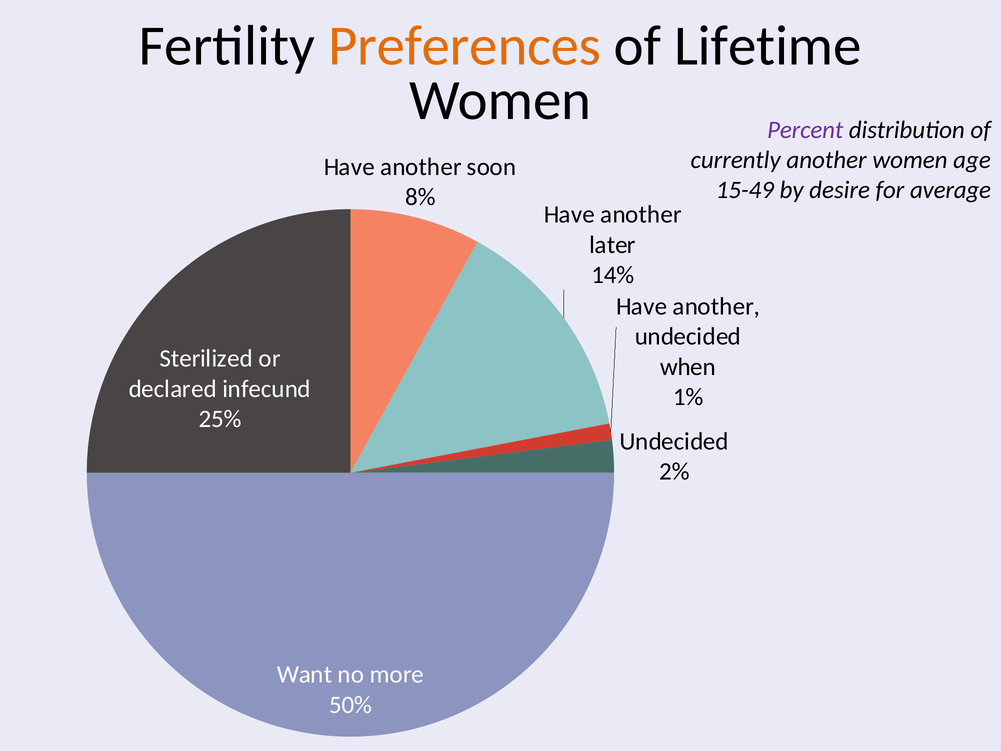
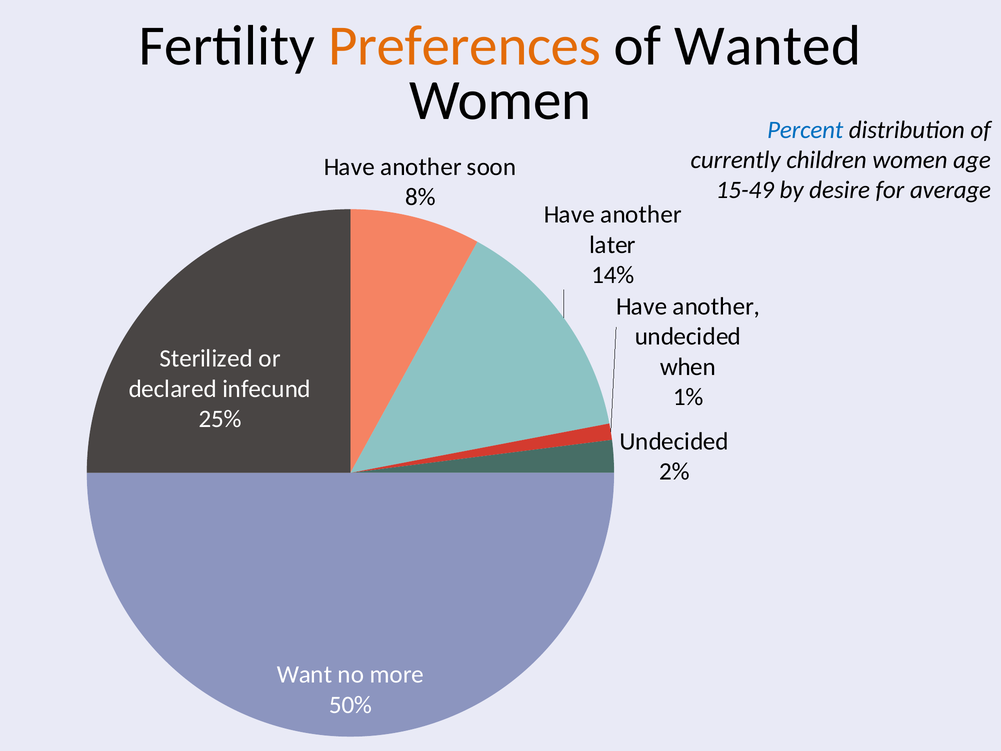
Lifetime: Lifetime -> Wanted (768, 46)
Percent colour: purple -> blue (805, 130)
currently another: another -> children (827, 160)
